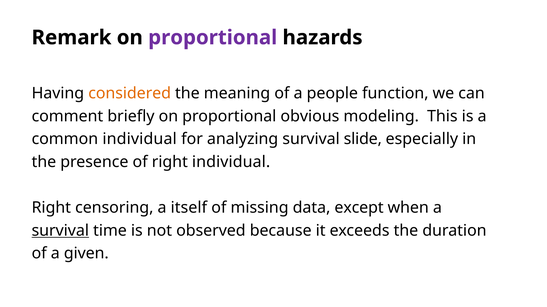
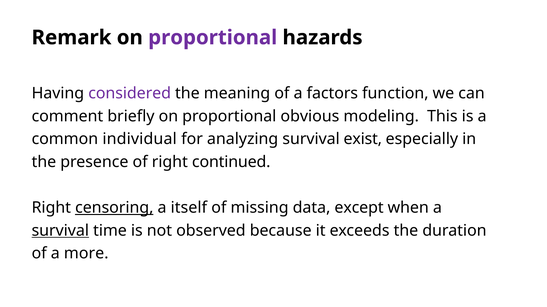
considered colour: orange -> purple (130, 93)
people: people -> factors (332, 93)
slide: slide -> exist (363, 139)
right individual: individual -> continued (231, 162)
censoring underline: none -> present (114, 208)
given: given -> more (86, 254)
